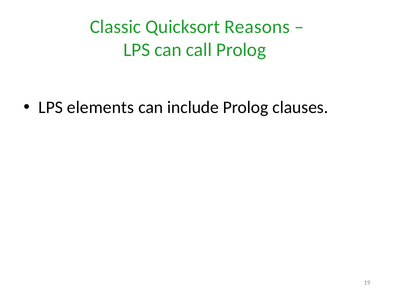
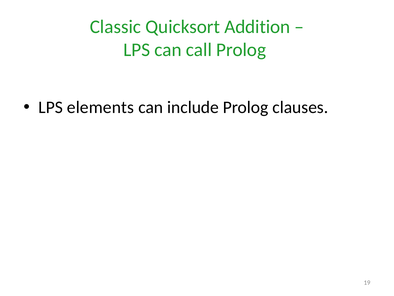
Reasons: Reasons -> Addition (257, 27)
